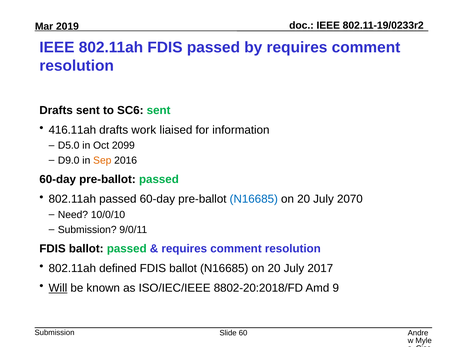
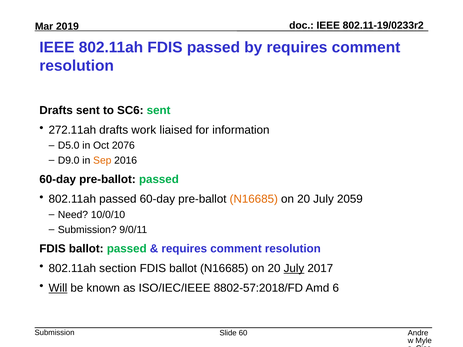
416.11ah: 416.11ah -> 272.11ah (72, 130)
2099: 2099 -> 2076 (123, 146)
N16685 colour: blue -> orange (254, 199)
2070: 2070 -> 2059 (350, 199)
defined: defined -> section (118, 268)
July underline: none -> present (294, 268)
8802-20:2018/FD: 8802-20:2018/FD -> 8802-57:2018/FD (258, 288)
9: 9 -> 6 (336, 288)
